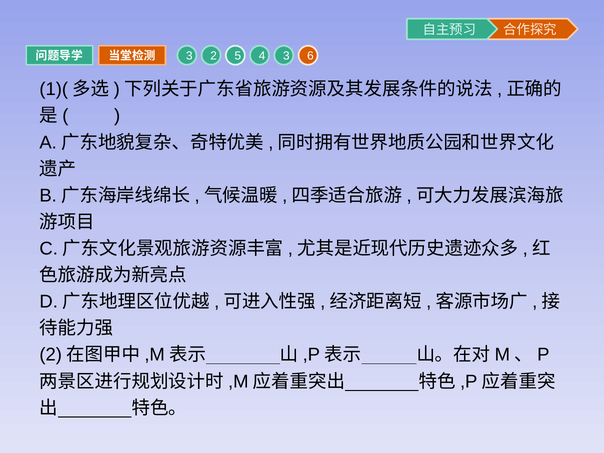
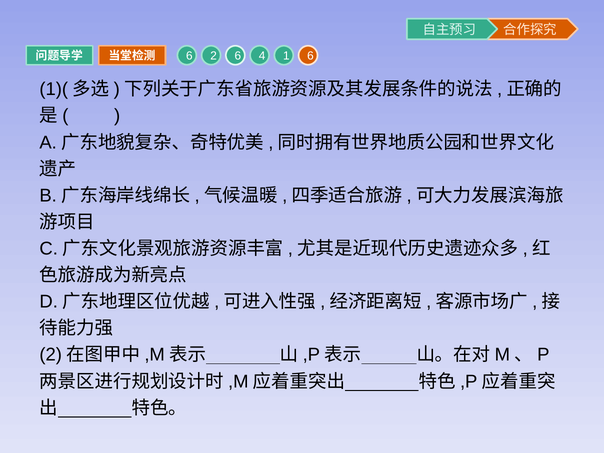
3: 3 -> 6 (189, 56)
2 5: 5 -> 6 (238, 56)
4 3: 3 -> 1 (286, 56)
